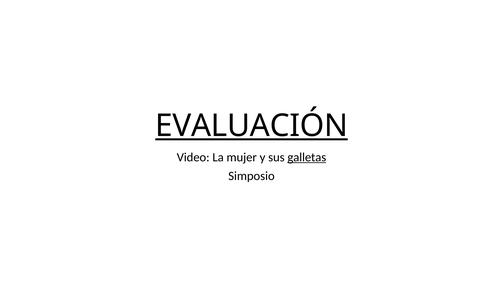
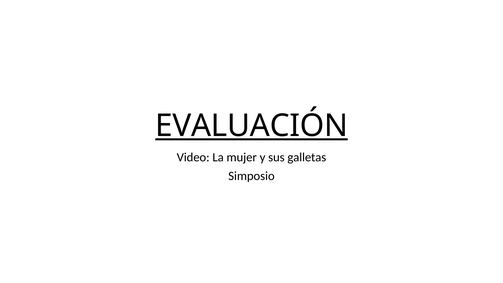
galletas underline: present -> none (307, 157)
